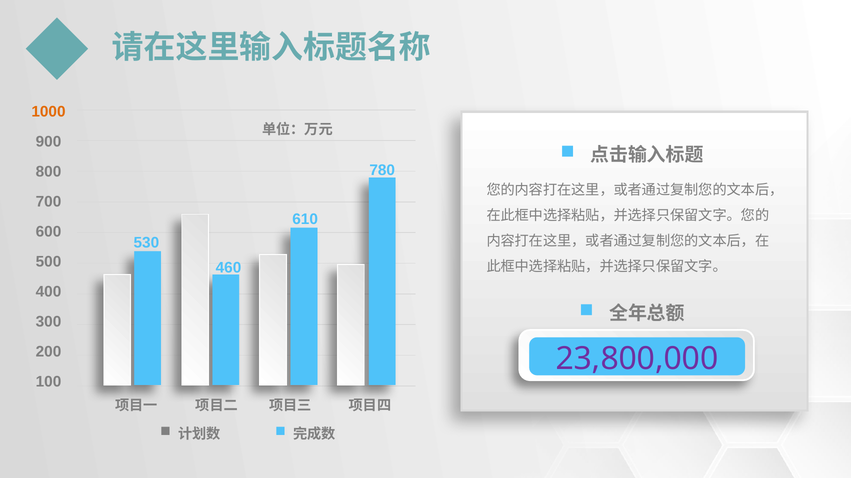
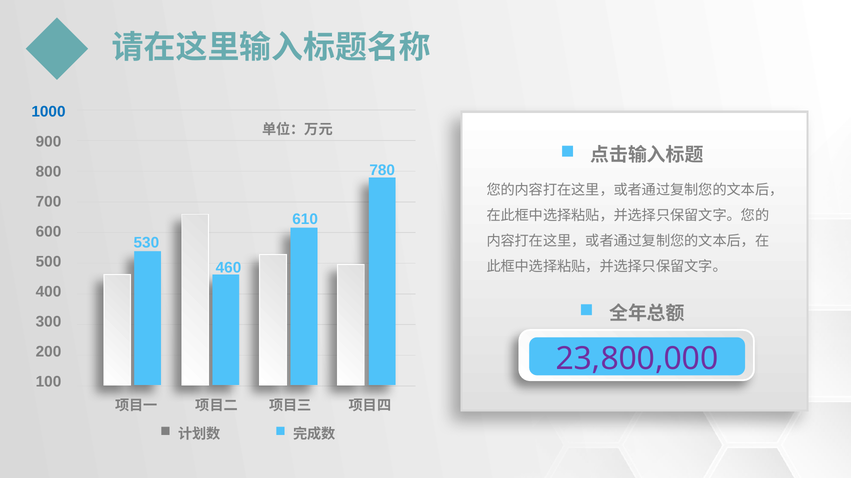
1000 colour: orange -> blue (48, 112)
